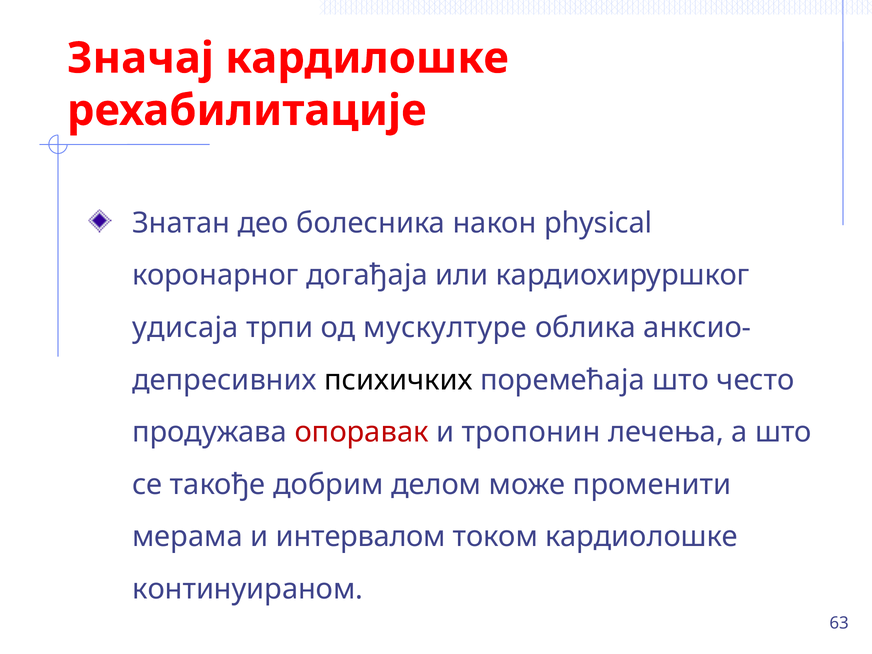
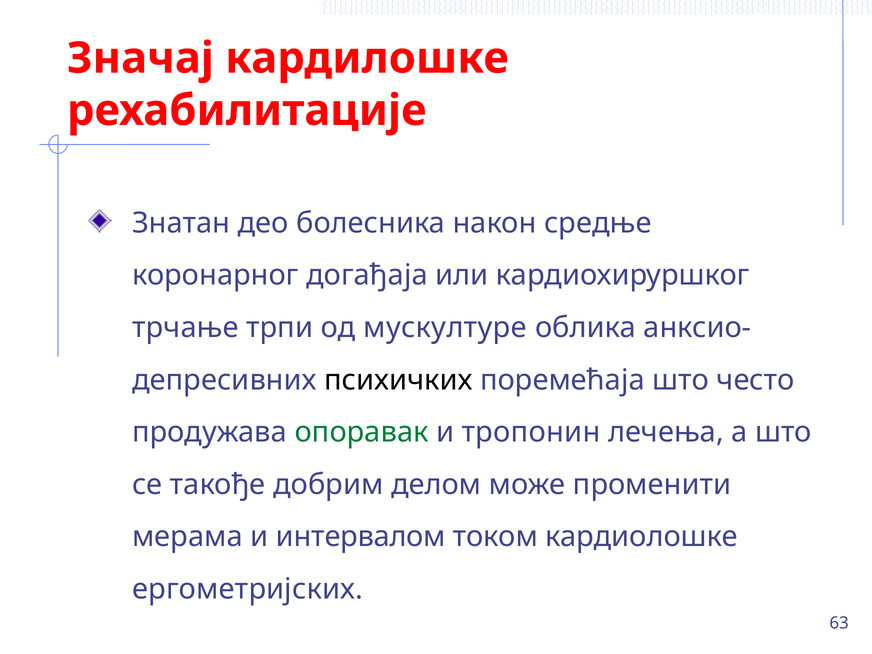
physical: physical -> средње (598, 223)
удисаја: удисаја -> трчање (186, 328)
опоравак colour: red -> green (362, 432)
континуираном: континуираном -> ергометријских (248, 589)
